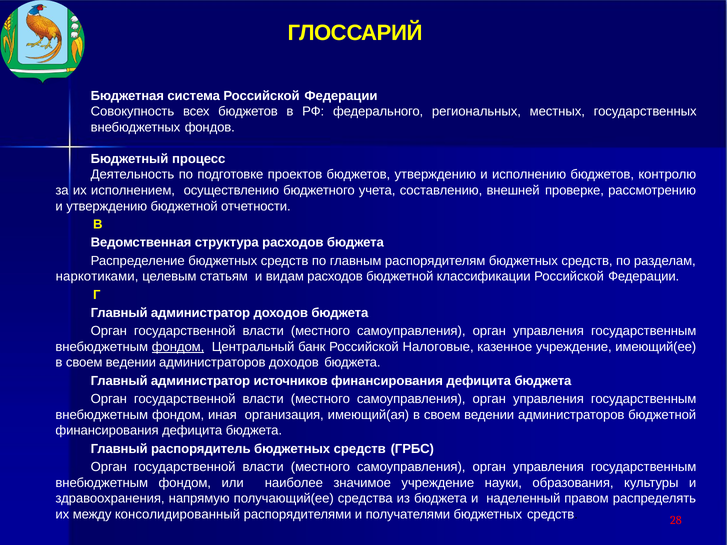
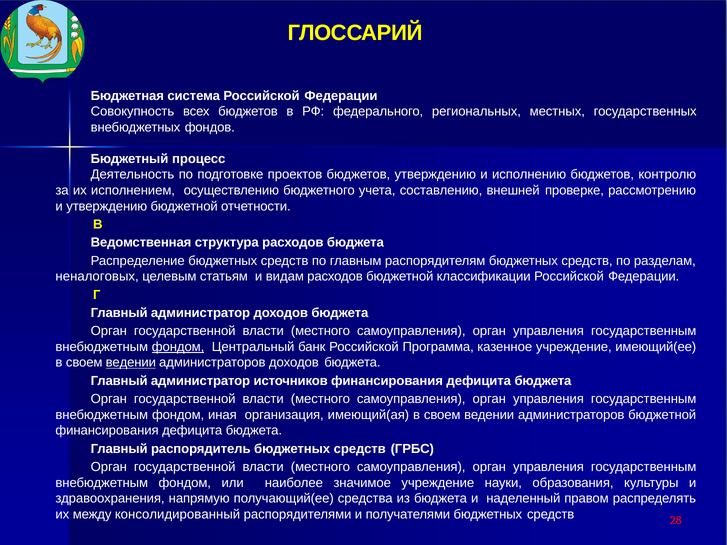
наркотиками: наркотиками -> неналоговых (97, 277)
Налоговые: Налоговые -> Программа (438, 347)
ведении underline: none -> present (131, 363)
